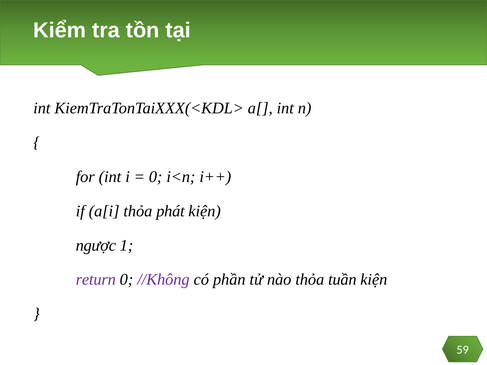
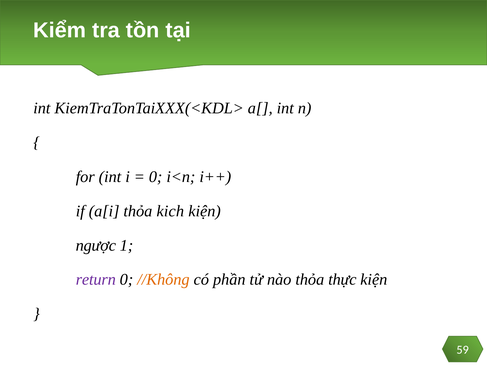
phát: phát -> kich (170, 211)
//Không colour: purple -> orange (163, 280)
tuần: tuần -> thực (342, 280)
